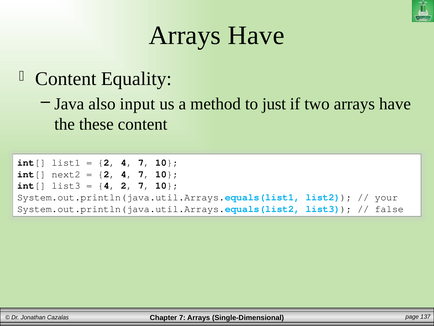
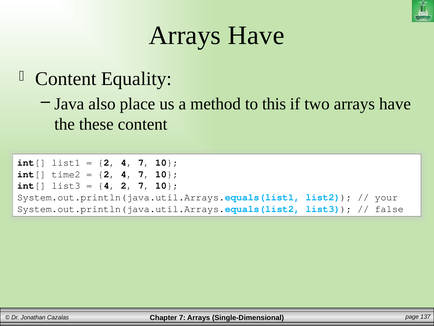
input: input -> place (137, 104)
just: just -> this (274, 104)
next2: next2 -> time2 (66, 174)
